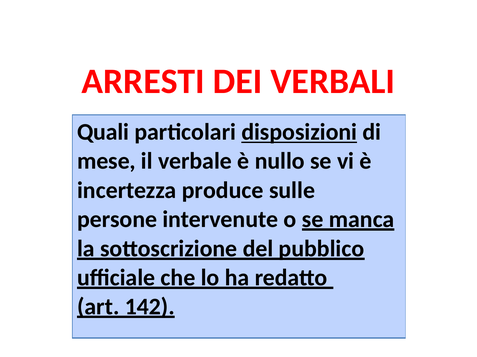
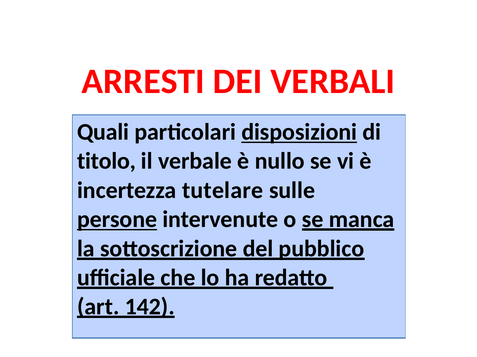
mese: mese -> titolo (106, 161)
produce: produce -> tutelare (223, 191)
persone underline: none -> present (117, 220)
